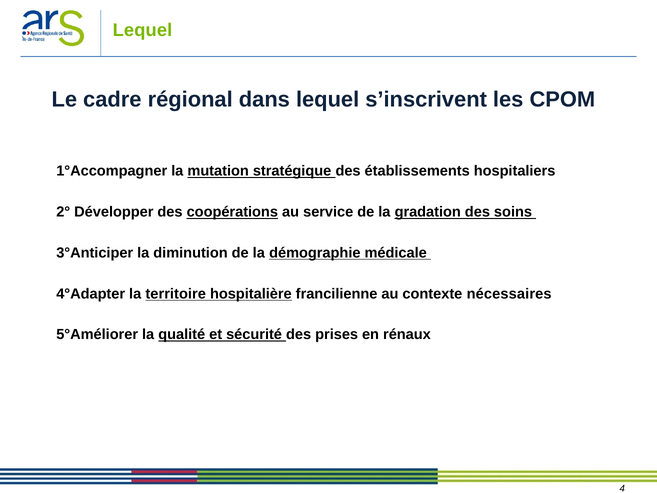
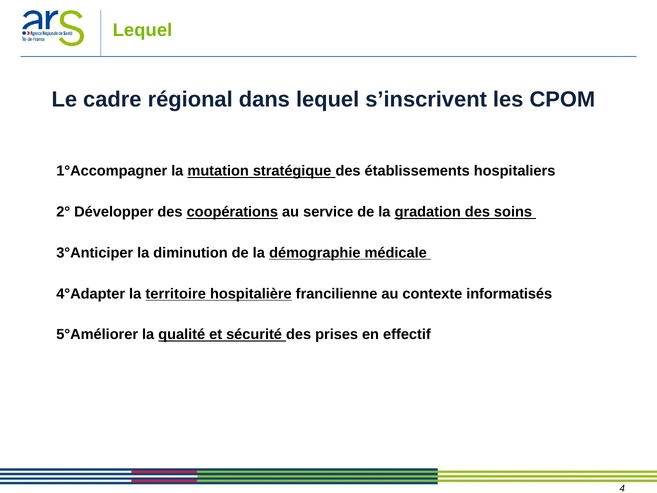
nécessaires: nécessaires -> informatisés (509, 294)
rénaux: rénaux -> effectif (407, 334)
